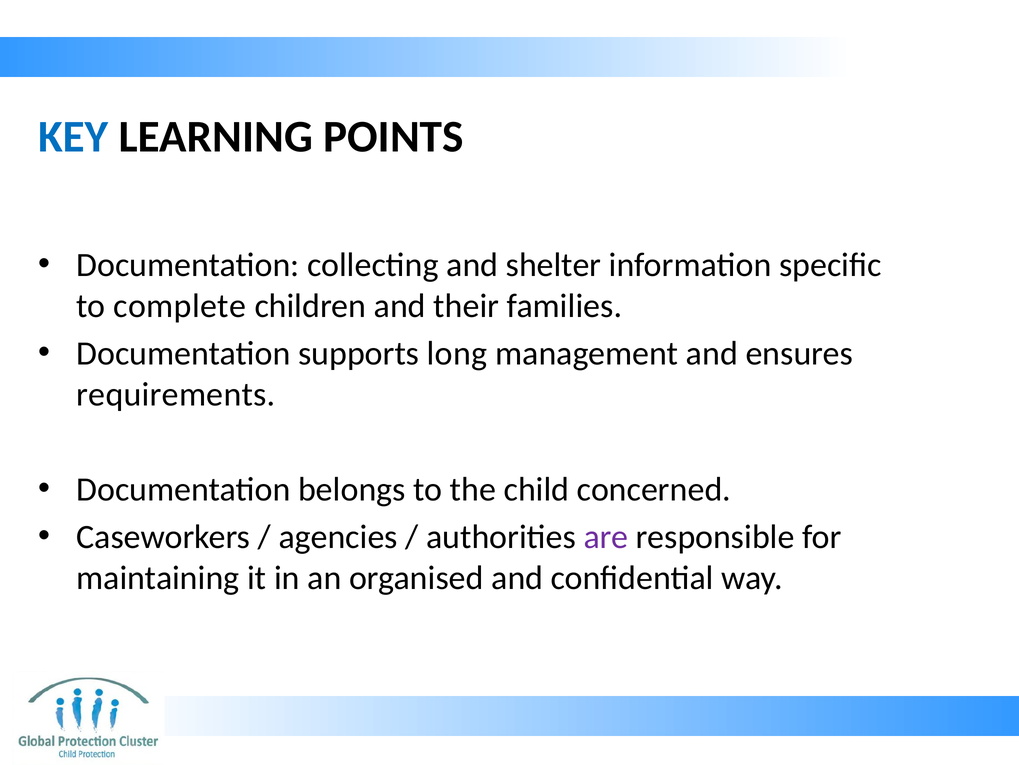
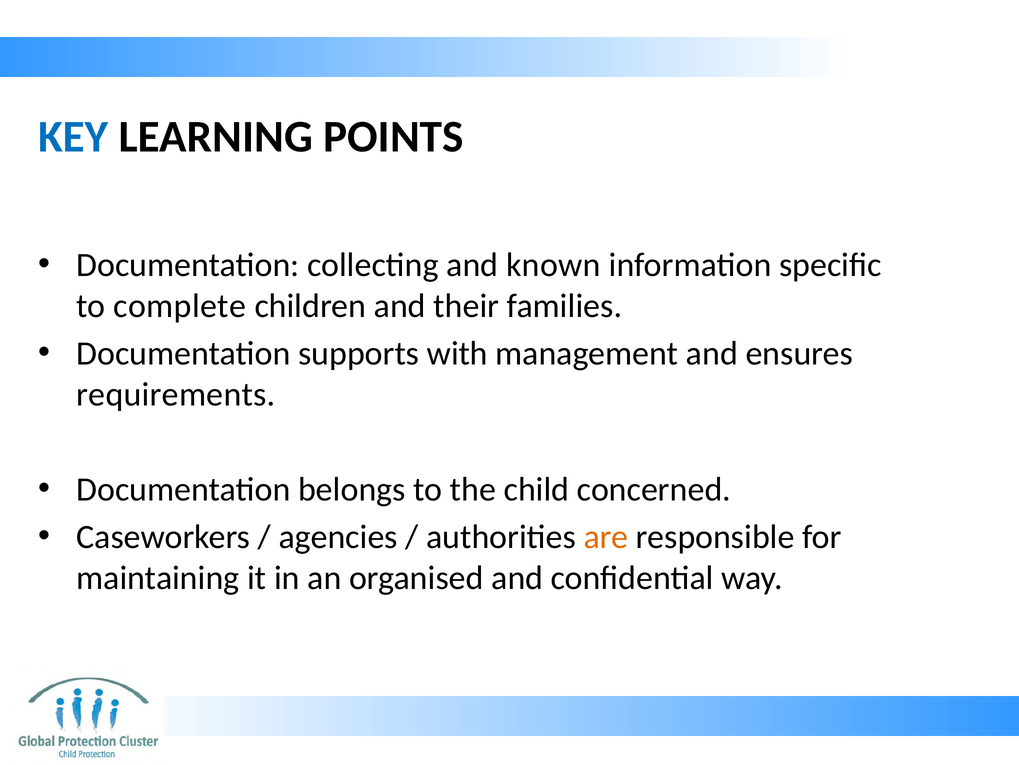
shelter: shelter -> known (553, 265)
long: long -> with (457, 353)
are colour: purple -> orange (606, 537)
